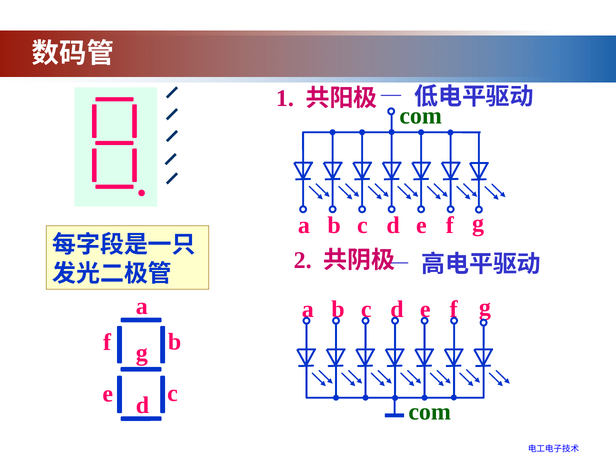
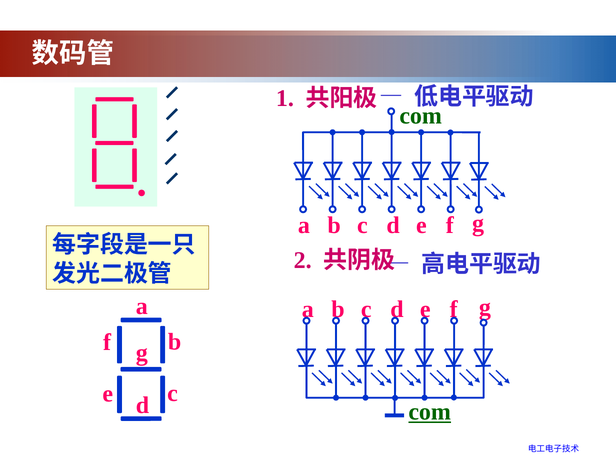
com underline: none -> present (430, 412)
